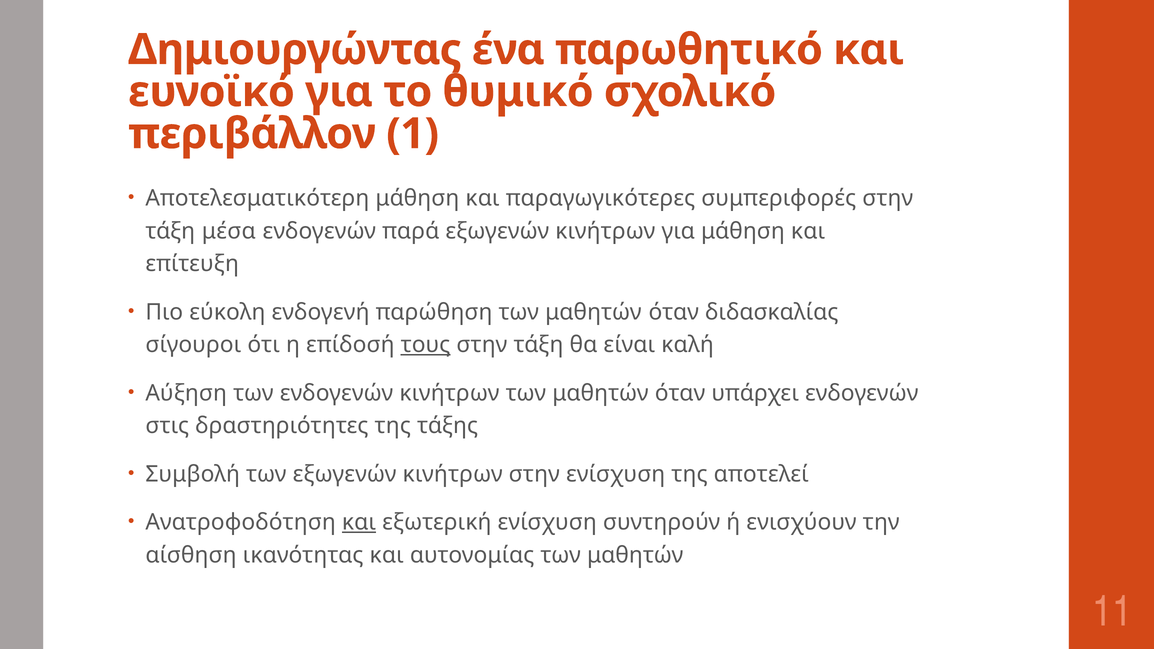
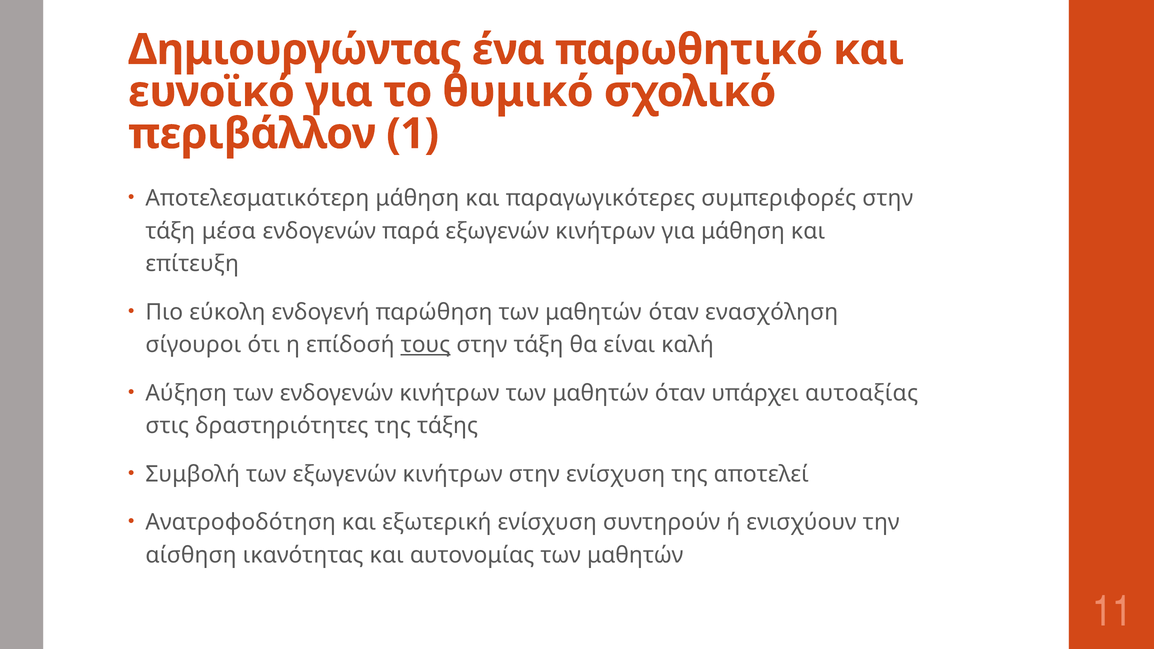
διδασκαλίας: διδασκαλίας -> ενασχόληση (772, 312)
υπάρχει ενδογενών: ενδογενών -> αυτοαξίας (862, 393)
και underline: present -> none (359, 522)
